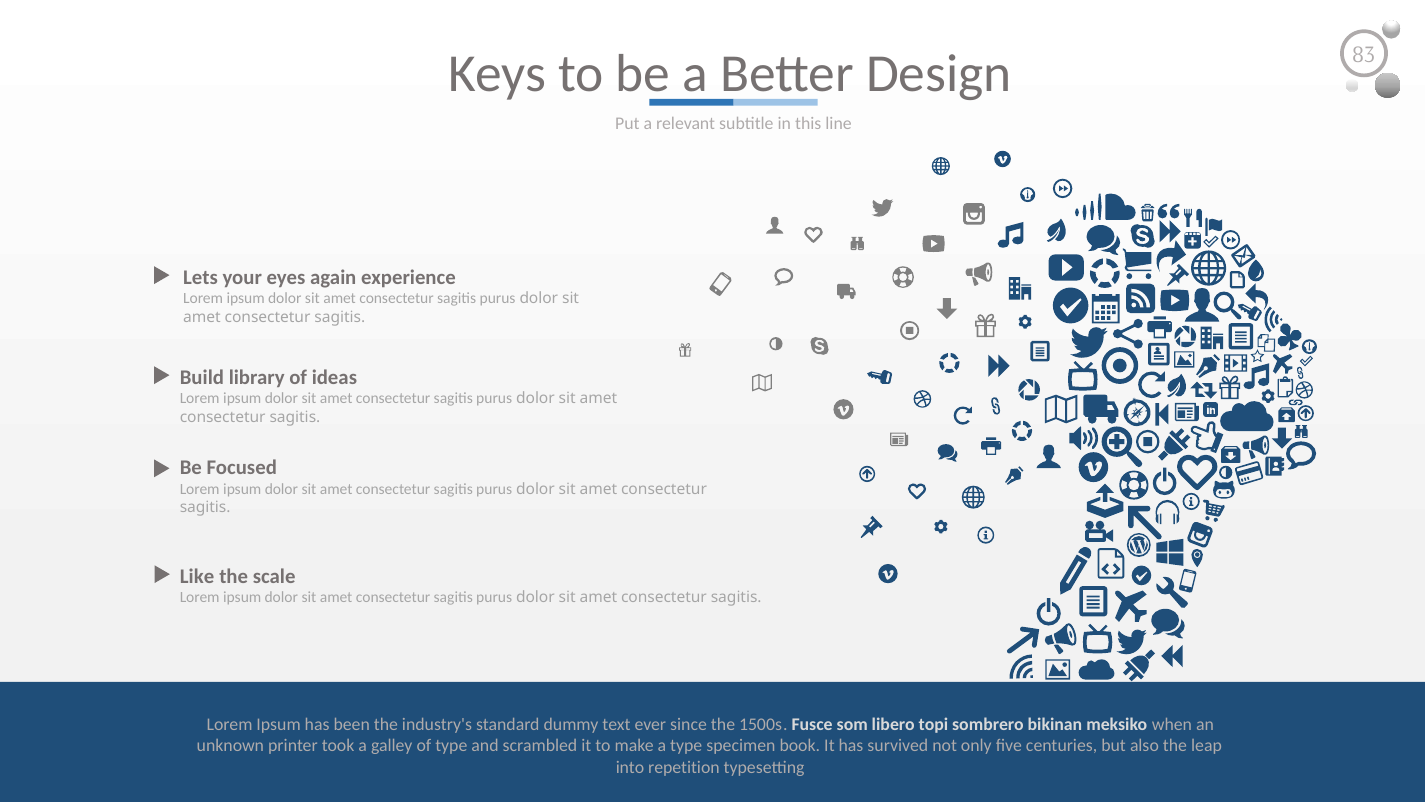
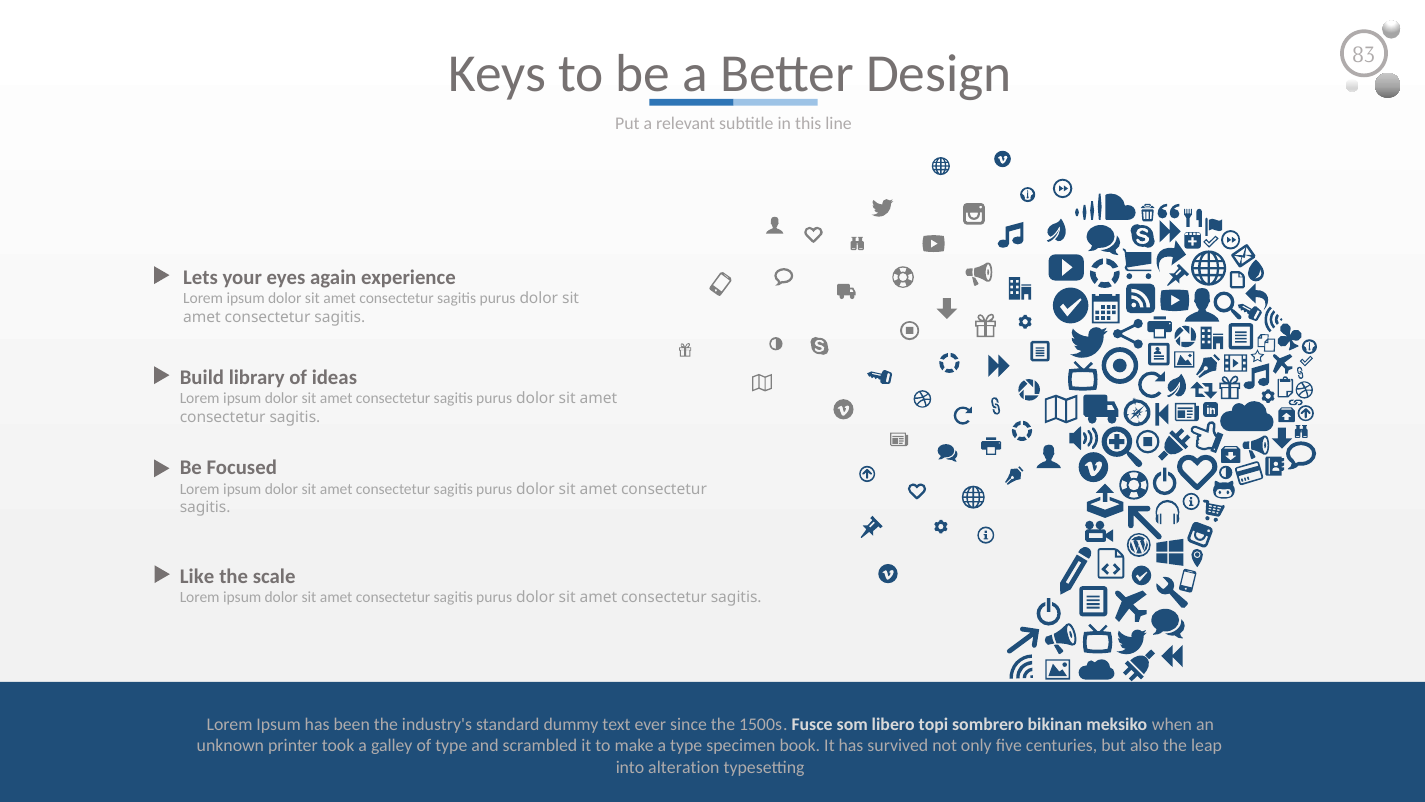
repetition: repetition -> alteration (684, 767)
